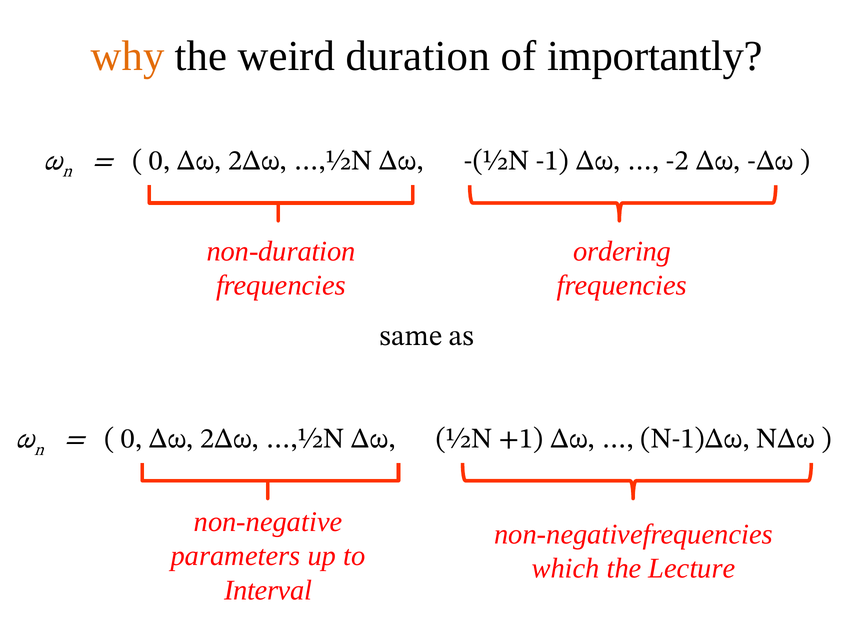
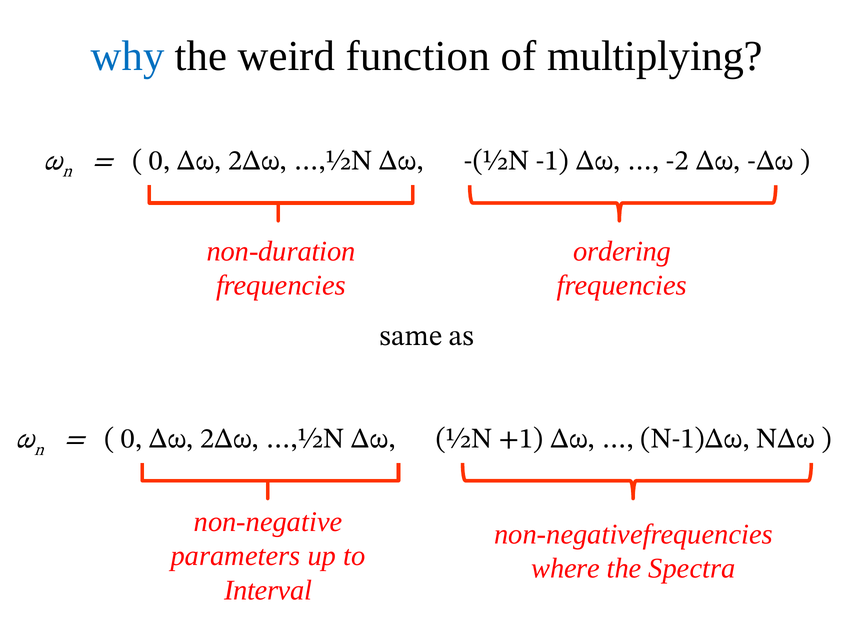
why colour: orange -> blue (128, 56)
duration: duration -> function (418, 56)
importantly: importantly -> multiplying (655, 56)
which: which -> where (566, 568)
Lecture: Lecture -> Spectra (692, 568)
